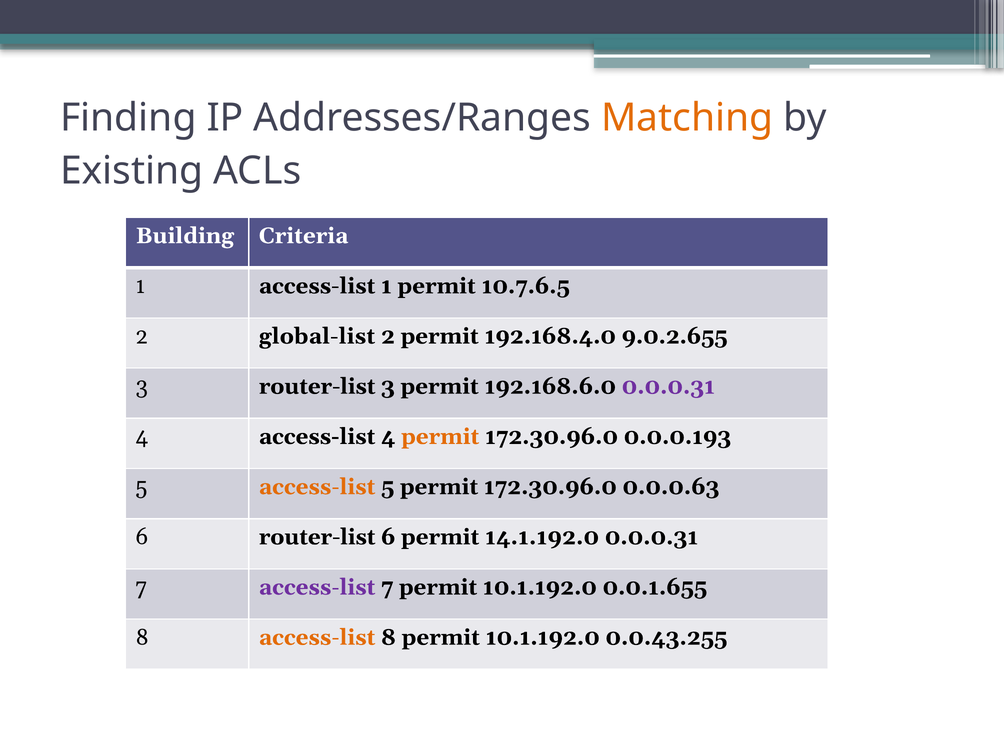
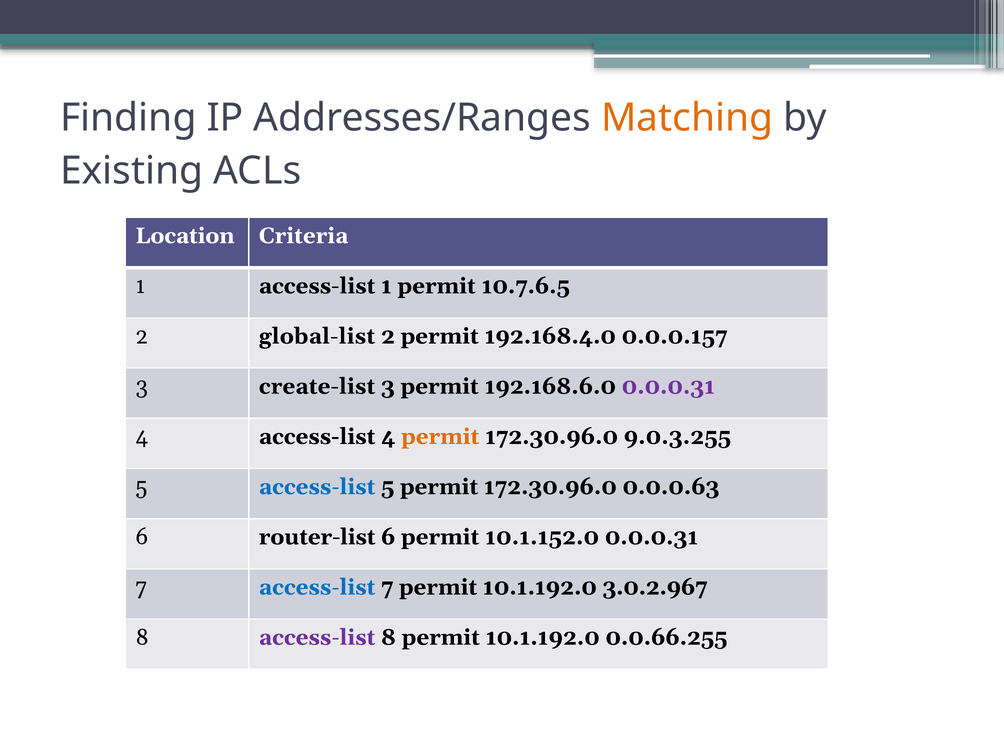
Building: Building -> Location (185, 236)
9.0.2.655: 9.0.2.655 -> 0.0.0.157 (675, 336)
3 router-list: router-list -> create-list (317, 386)
0.0.0.193: 0.0.0.193 -> 9.0.3.255 (677, 437)
access-list colour: orange -> blue (317, 487)
14.1.192.0: 14.1.192.0 -> 10.1.152.0 (542, 537)
access-list colour: purple -> blue (317, 587)
0.0.1.655: 0.0.1.655 -> 3.0.2.967 (655, 587)
access-list colour: orange -> purple (317, 637)
0.0.43.255: 0.0.43.255 -> 0.0.66.255 (666, 637)
